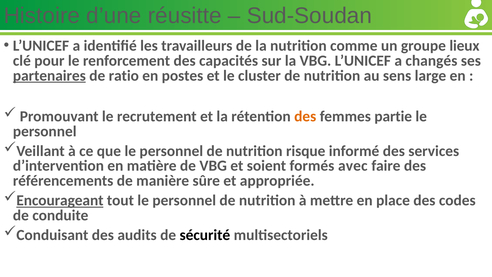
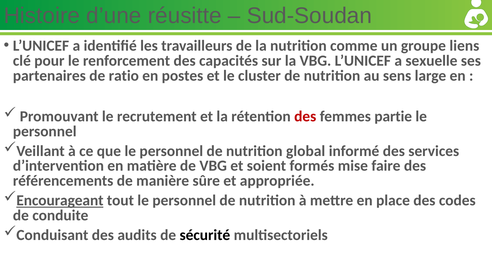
lieux: lieux -> liens (464, 46)
changés: changés -> sexuelle (431, 61)
partenaires underline: present -> none (49, 76)
des colour: orange -> red (305, 116)
risque: risque -> global (306, 151)
avec: avec -> mise (353, 166)
